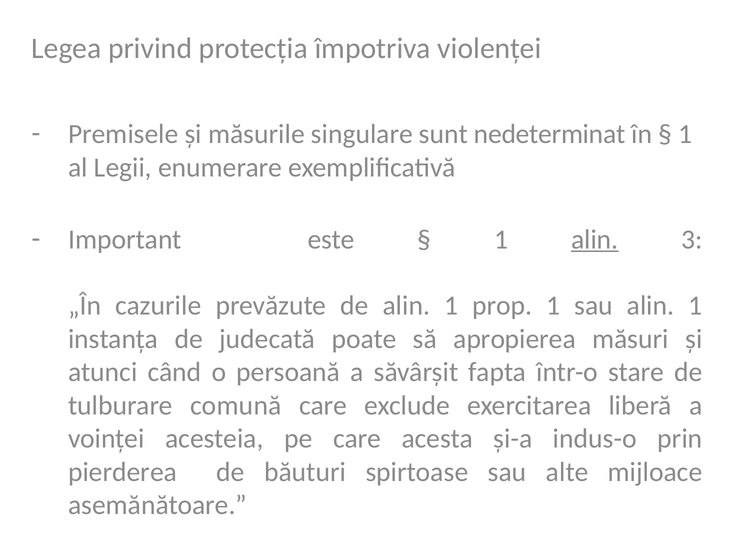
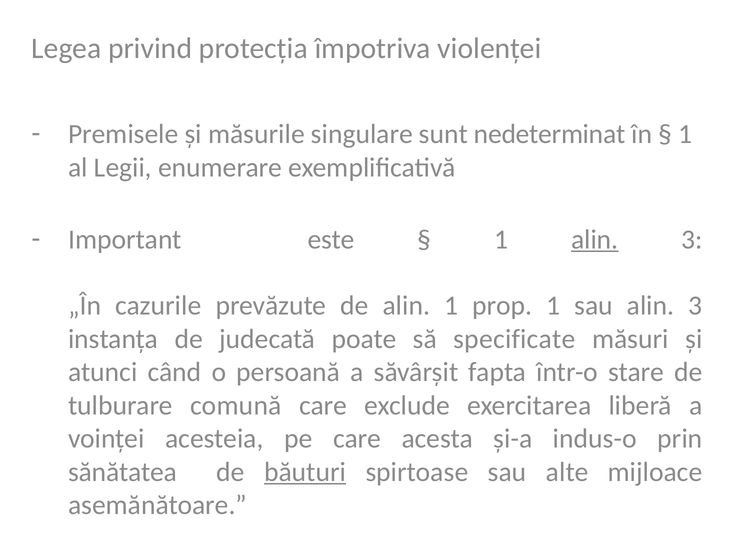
sau alin 1: 1 -> 3 (695, 306)
apropierea: apropierea -> specificate (514, 339)
pierderea: pierderea -> sănătatea (123, 472)
băuturi underline: none -> present (305, 472)
